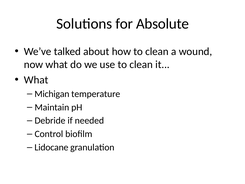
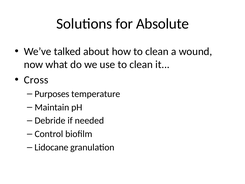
What: What -> Cross (36, 80)
Michigan: Michigan -> Purposes (52, 94)
